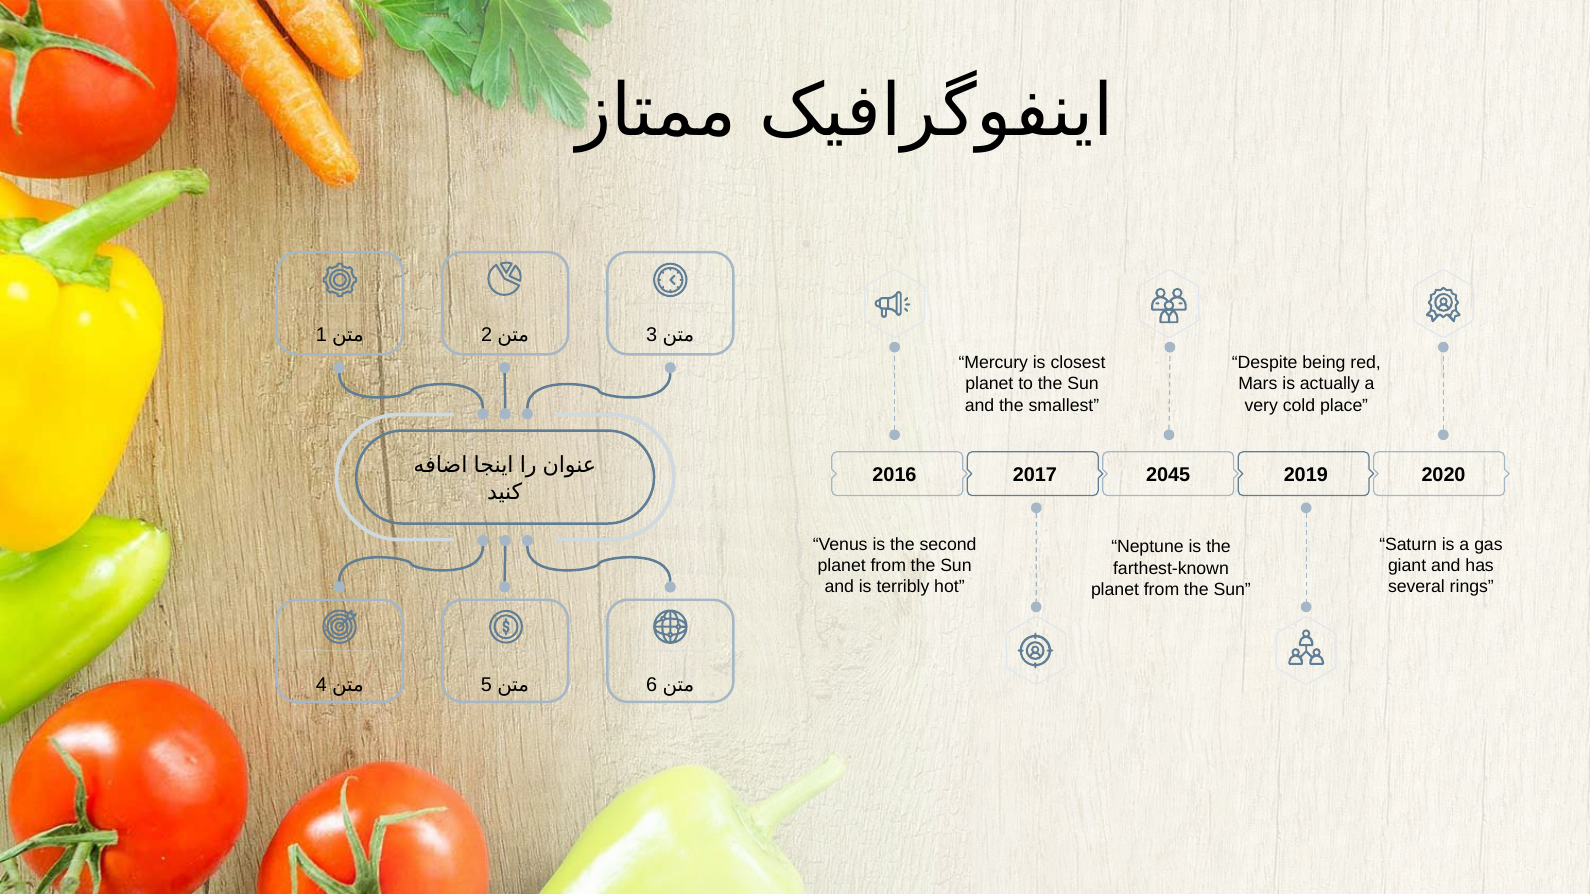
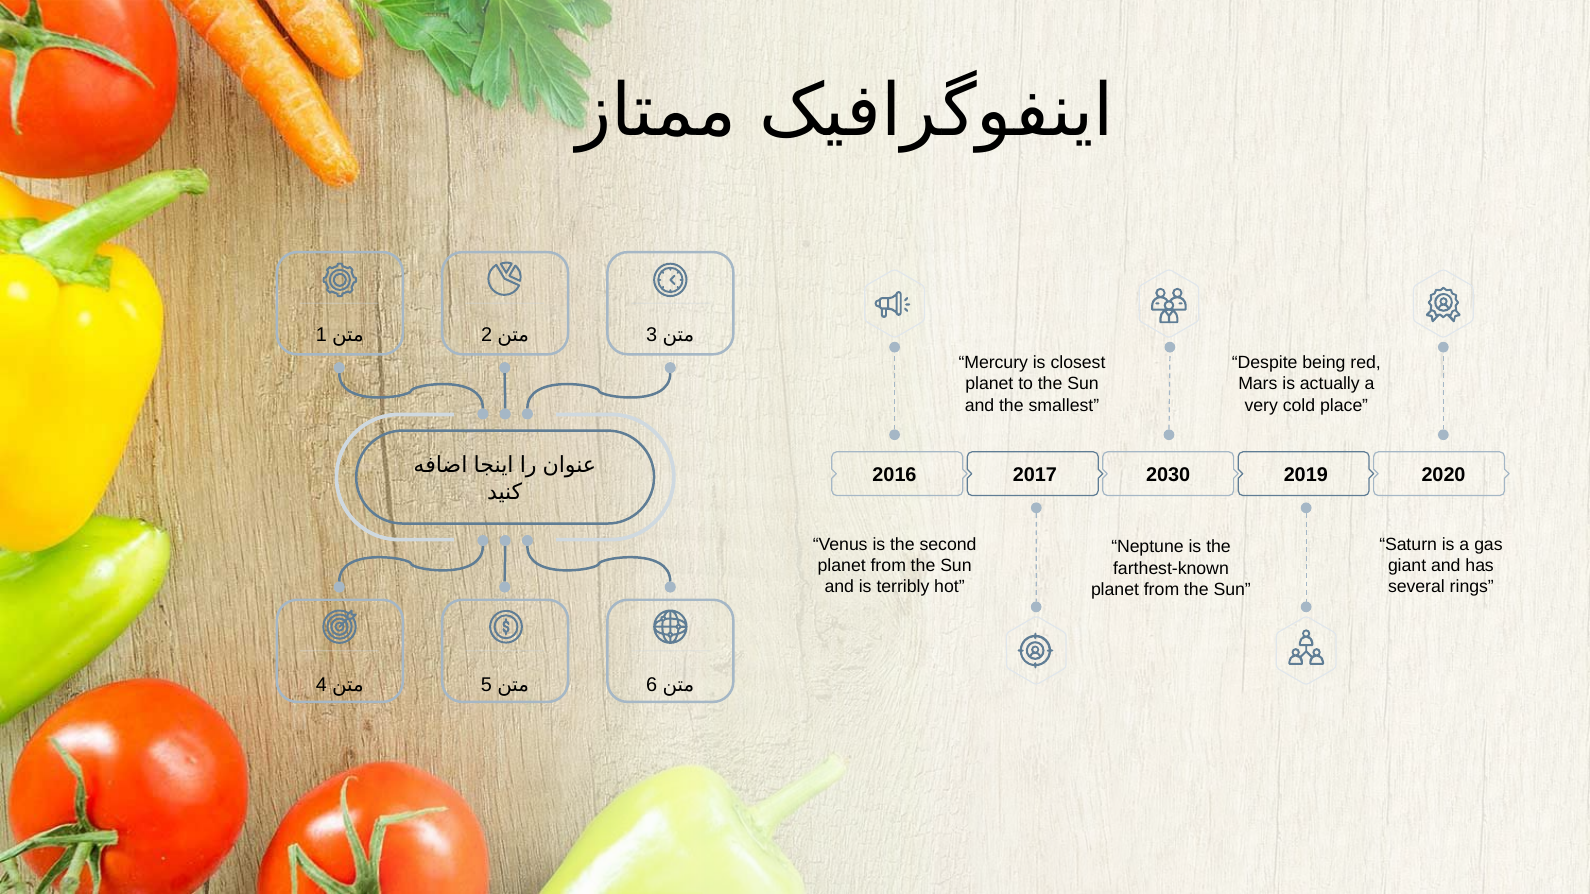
2045: 2045 -> 2030 (1168, 475)
